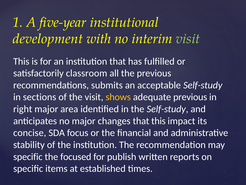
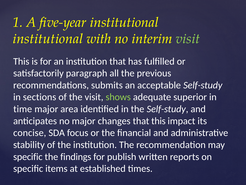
development: development -> institutional (48, 39)
classroom: classroom -> paragraph (87, 73)
shows colour: yellow -> light green (118, 97)
adequate previous: previous -> superior (190, 97)
right: right -> time (23, 109)
focused: focused -> findings (76, 156)
